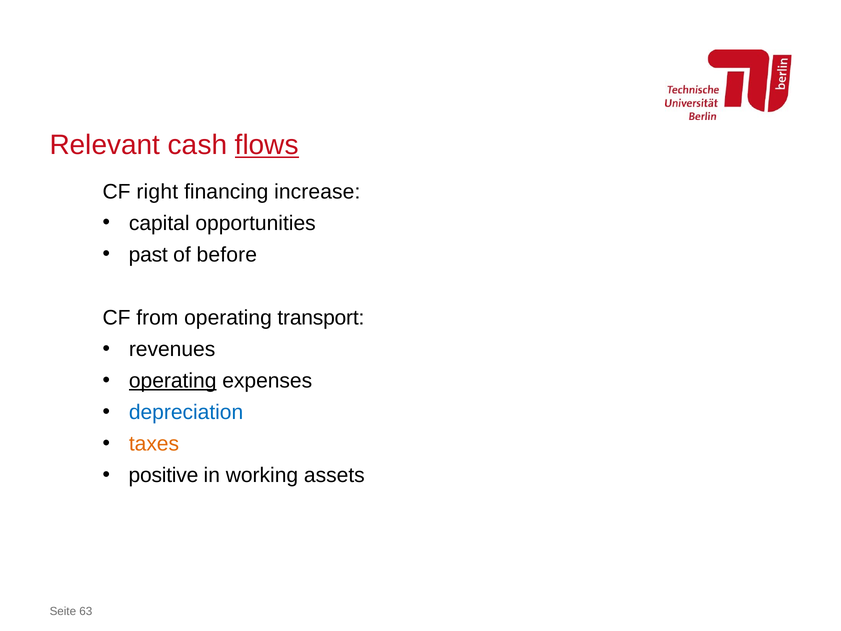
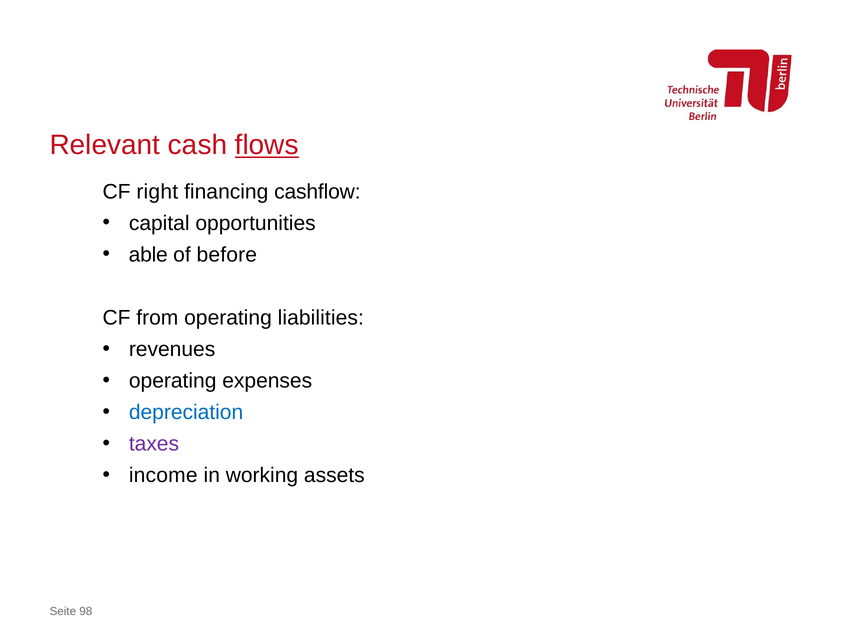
increase: increase -> cashflow (317, 192)
past: past -> able (148, 255)
transport: transport -> liabilities (321, 318)
operating underline: present -> none (173, 381)
taxes colour: orange -> purple (154, 444)
positive: positive -> income (163, 475)
63: 63 -> 98 (86, 611)
